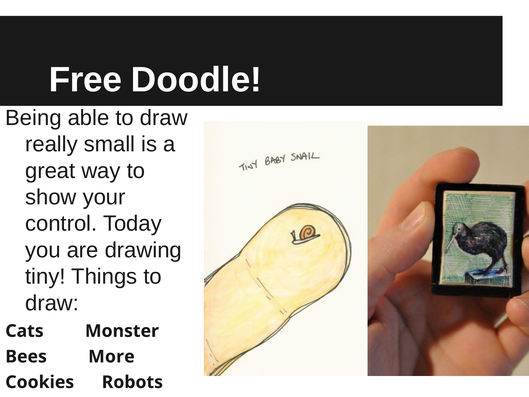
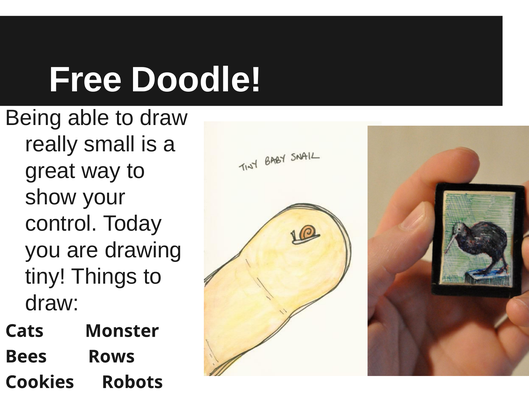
More: More -> Rows (111, 356)
